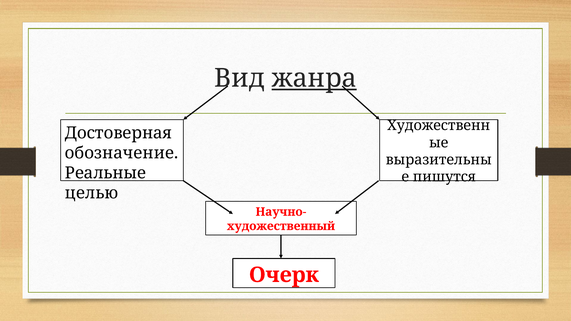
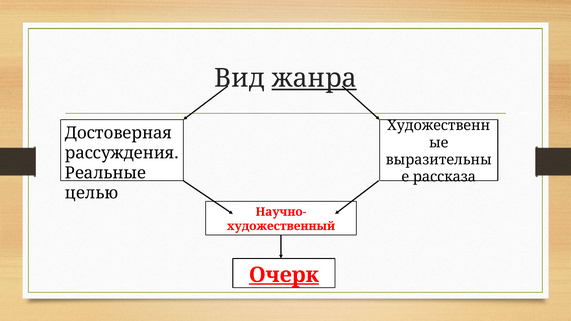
обозначение: обозначение -> рассуждения (122, 153)
пишутся: пишутся -> рассказа (444, 177)
Очерк underline: none -> present (284, 275)
